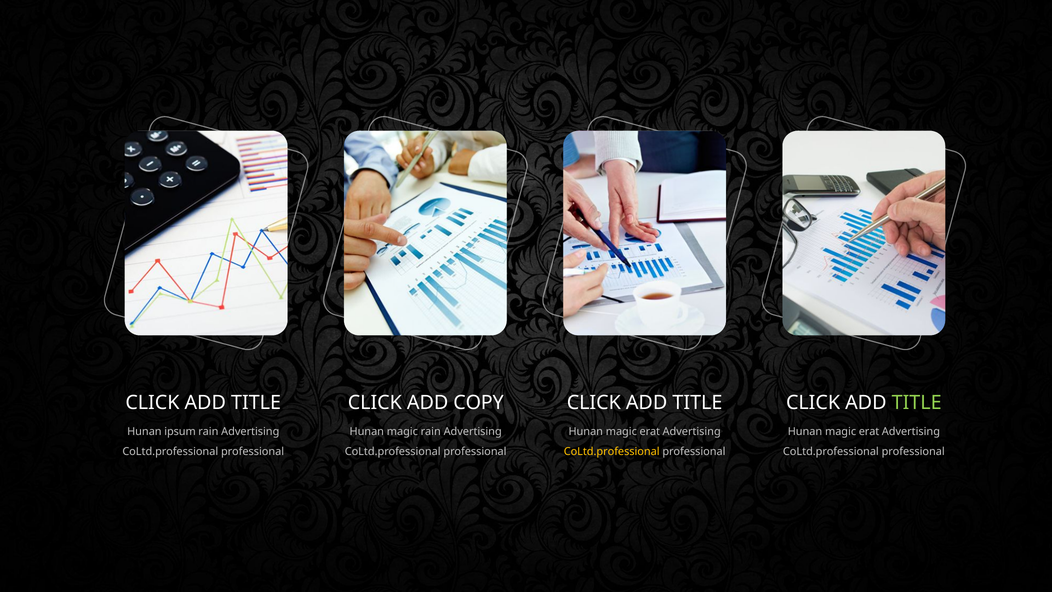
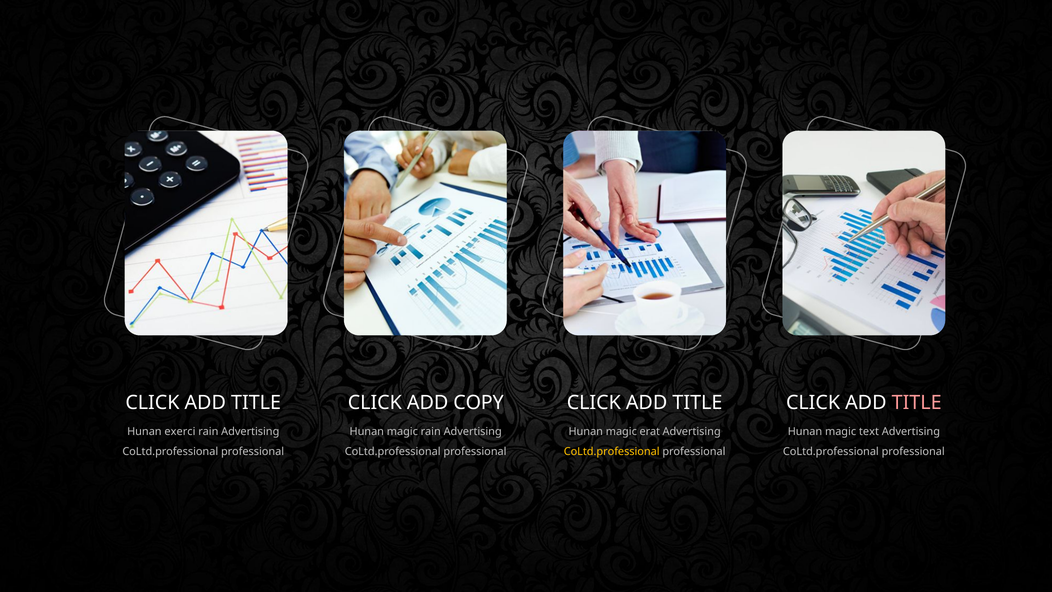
TITLE colour: light green -> pink (917, 402)
ipsum: ipsum -> exerci (180, 432)
erat: erat -> text (869, 432)
